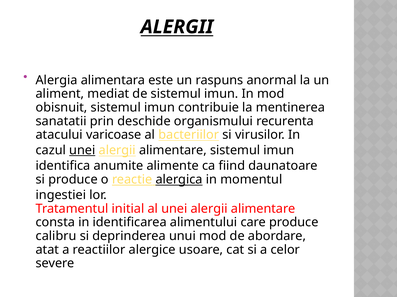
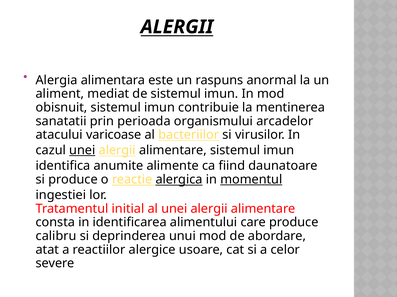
deschide: deschide -> perioada (144, 121)
recurenta: recurenta -> arcadelor (285, 121)
momentul underline: none -> present (251, 180)
